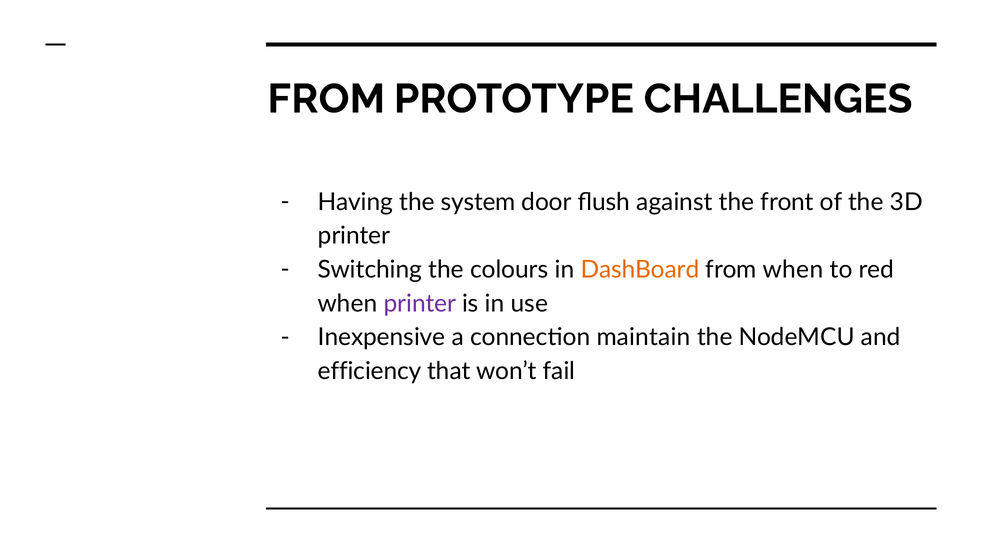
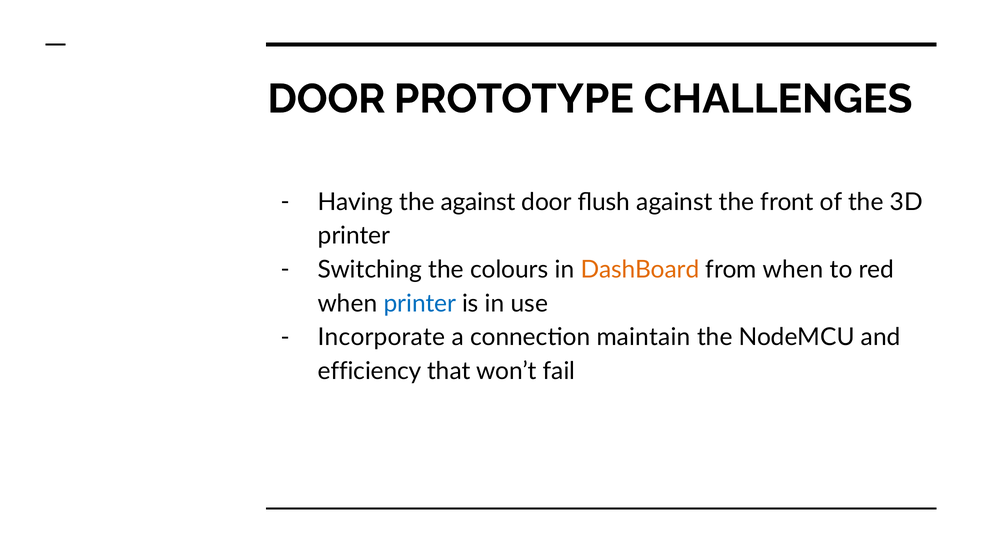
FROM: FROM -> DOOR (326, 99)
the system: system -> against (478, 202)
printer colour: purple -> blue (420, 304)
Inexpensive: Inexpensive -> Incorporate (381, 338)
